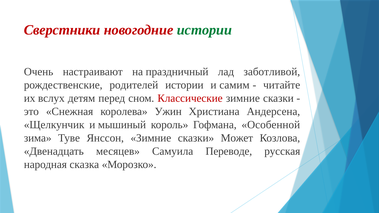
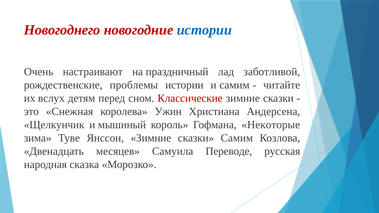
Сверстники: Сверстники -> Новогоднего (62, 30)
истории colour: green -> blue (204, 30)
родителей: родителей -> проблемы (134, 85)
Особенной: Особенной -> Некоторые (271, 125)
сказки Может: Может -> Самим (237, 138)
